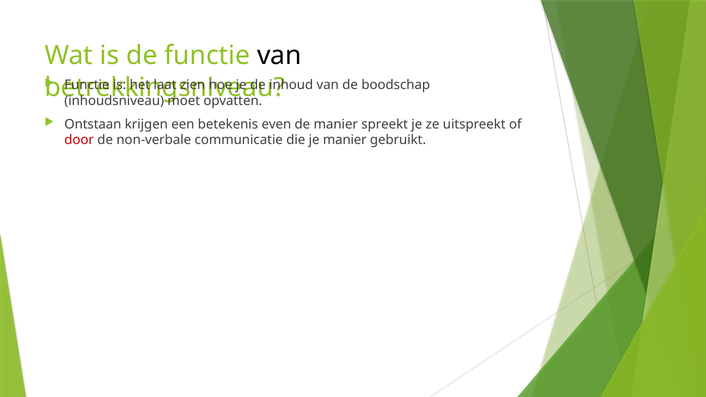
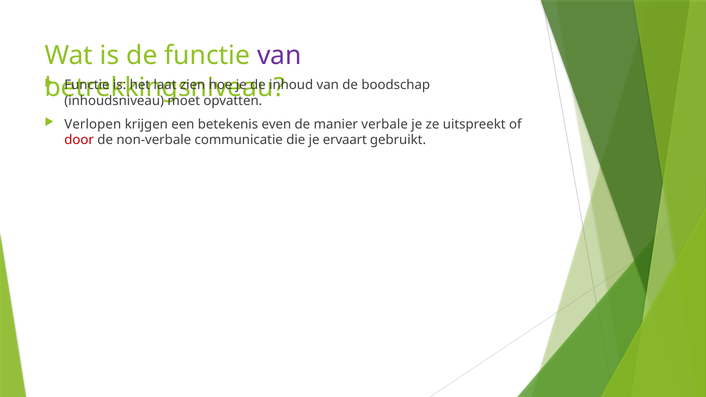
van colour: black -> purple (279, 56)
Ontstaan: Ontstaan -> Verlopen (93, 124)
spreekt: spreekt -> verbale (385, 124)
je manier: manier -> ervaart (345, 140)
